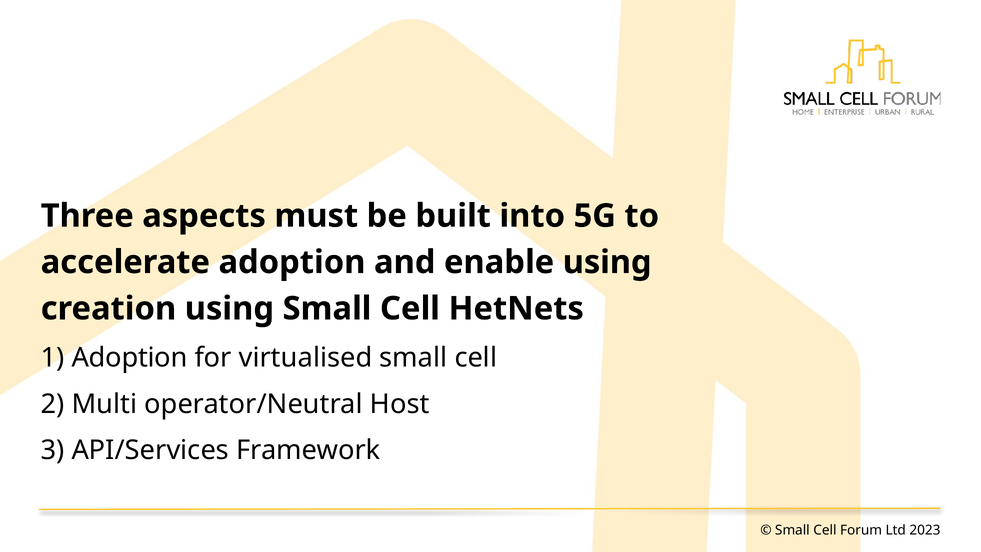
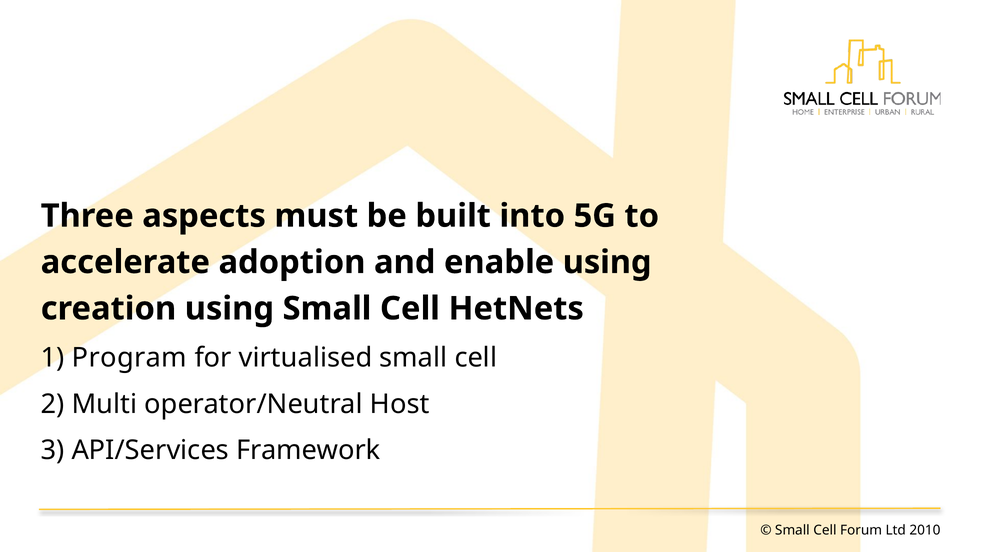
1 Adoption: Adoption -> Program (129, 358)
2023: 2023 -> 2010 (925, 530)
